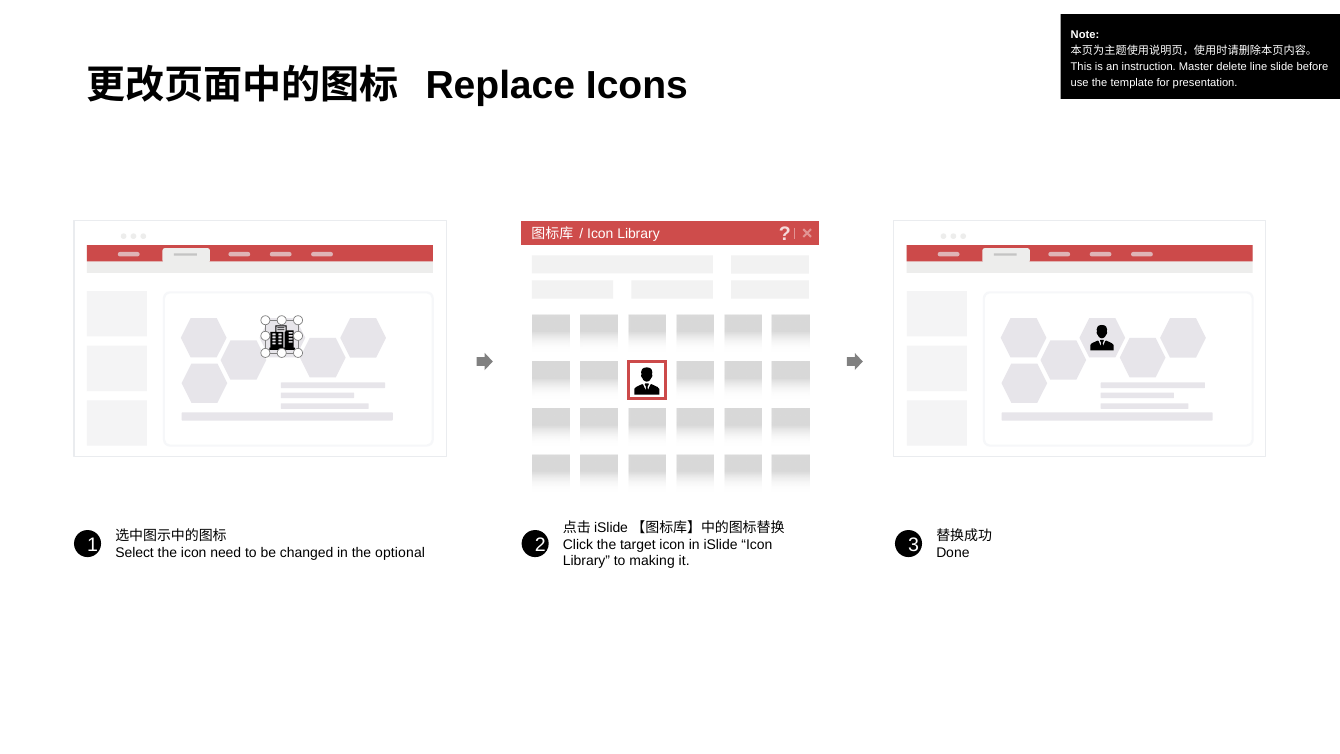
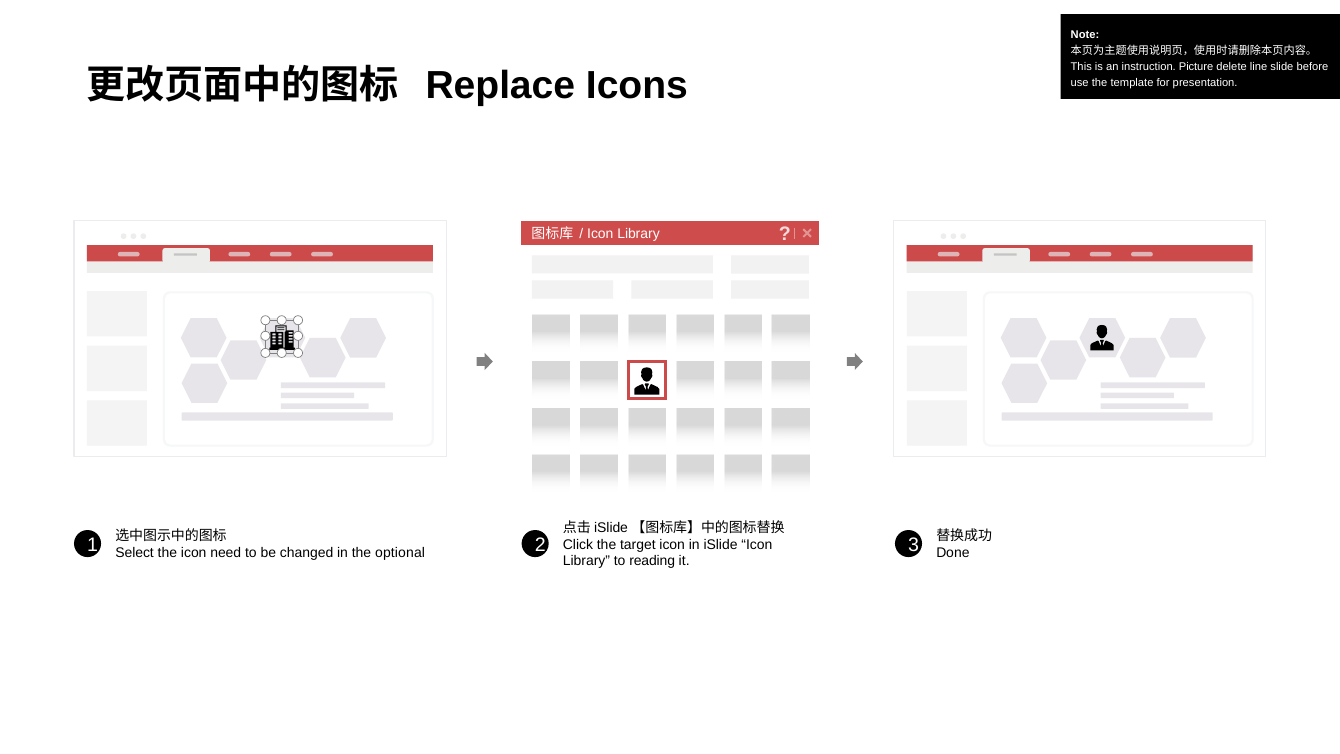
Master: Master -> Picture (1196, 67)
making: making -> reading (652, 561)
